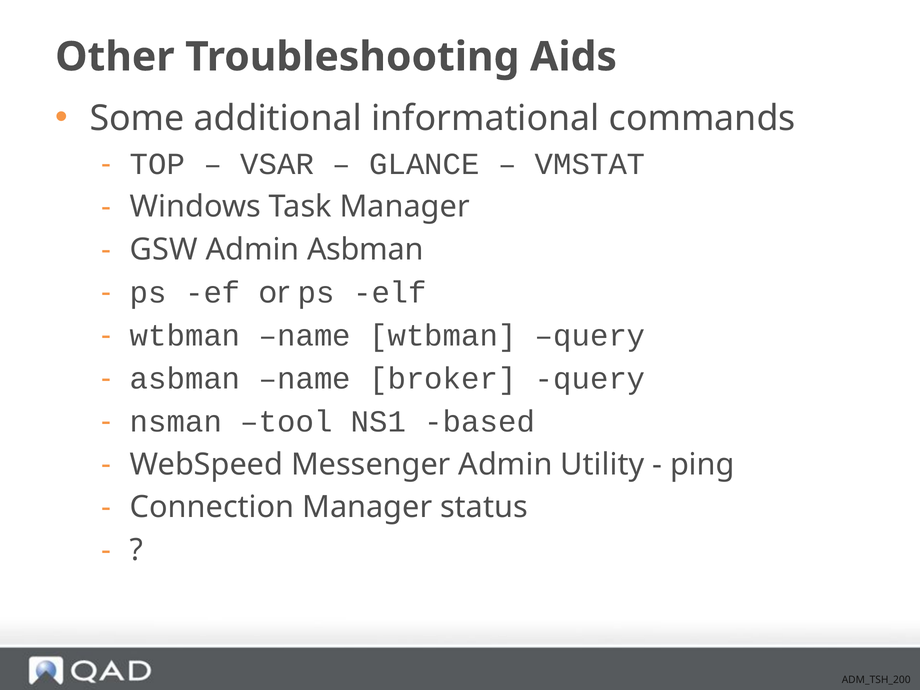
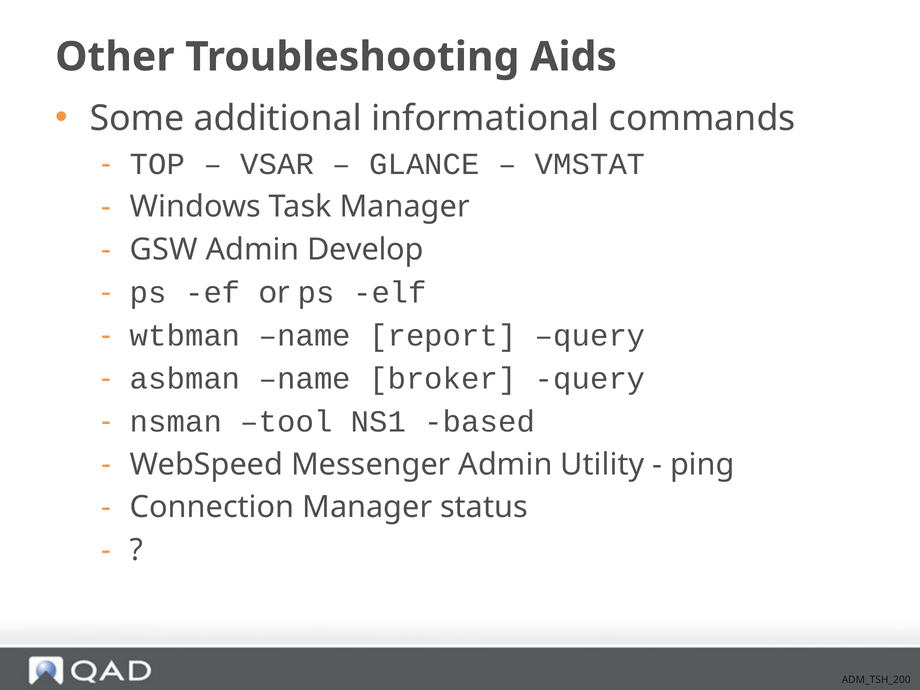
Admin Asbman: Asbman -> Develop (365, 250)
name wtbman: wtbman -> report (443, 336)
